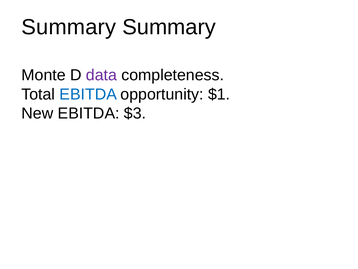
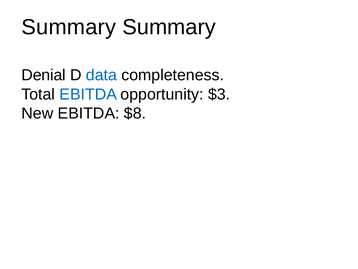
Monte: Monte -> Denial (44, 75)
data colour: purple -> blue (101, 75)
$1: $1 -> $3 (219, 94)
$3: $3 -> $8 (135, 113)
